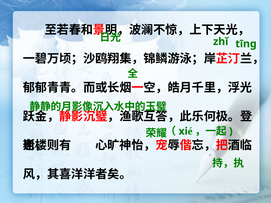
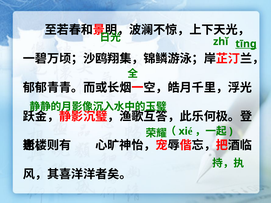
tīng underline: none -> present (246, 44)
